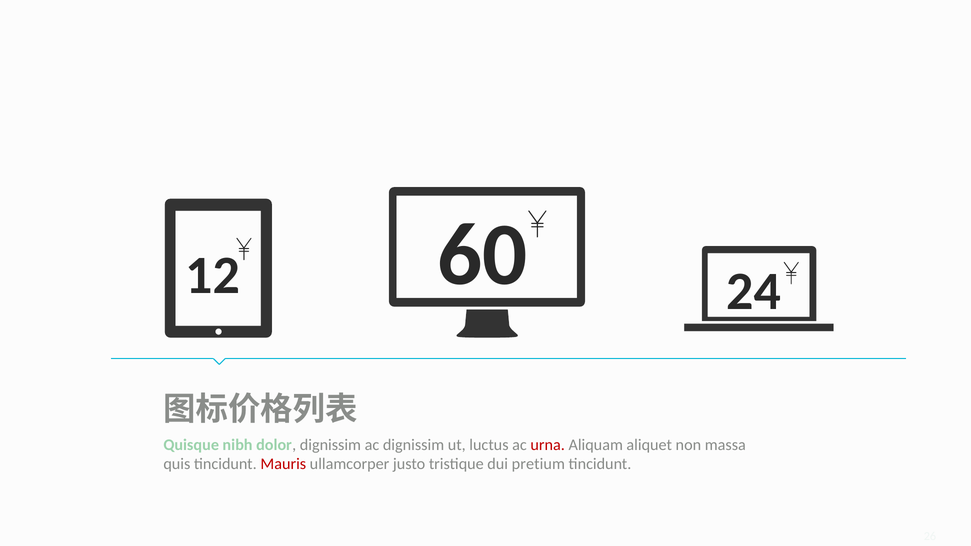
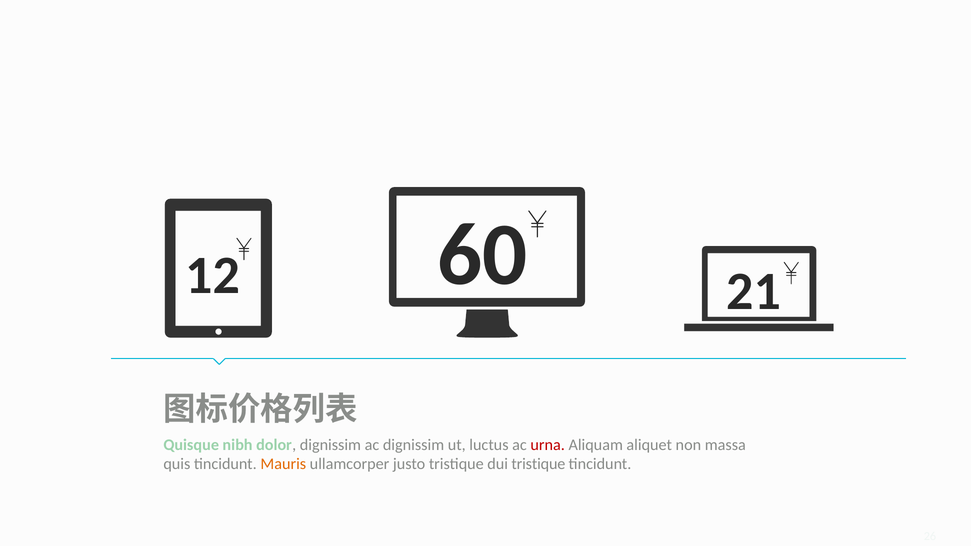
24: 24 -> 21 (754, 292)
Mauris colour: red -> orange (283, 464)
dui pretium: pretium -> tristique (538, 464)
